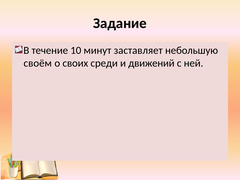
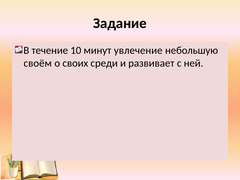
заставляет: заставляет -> увлечение (138, 50)
движений: движений -> развивает (151, 63)
